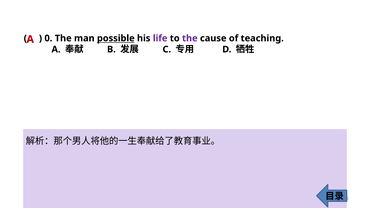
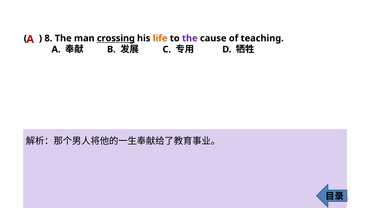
0: 0 -> 8 (48, 38)
possible: possible -> crossing (116, 38)
life colour: purple -> orange (160, 38)
